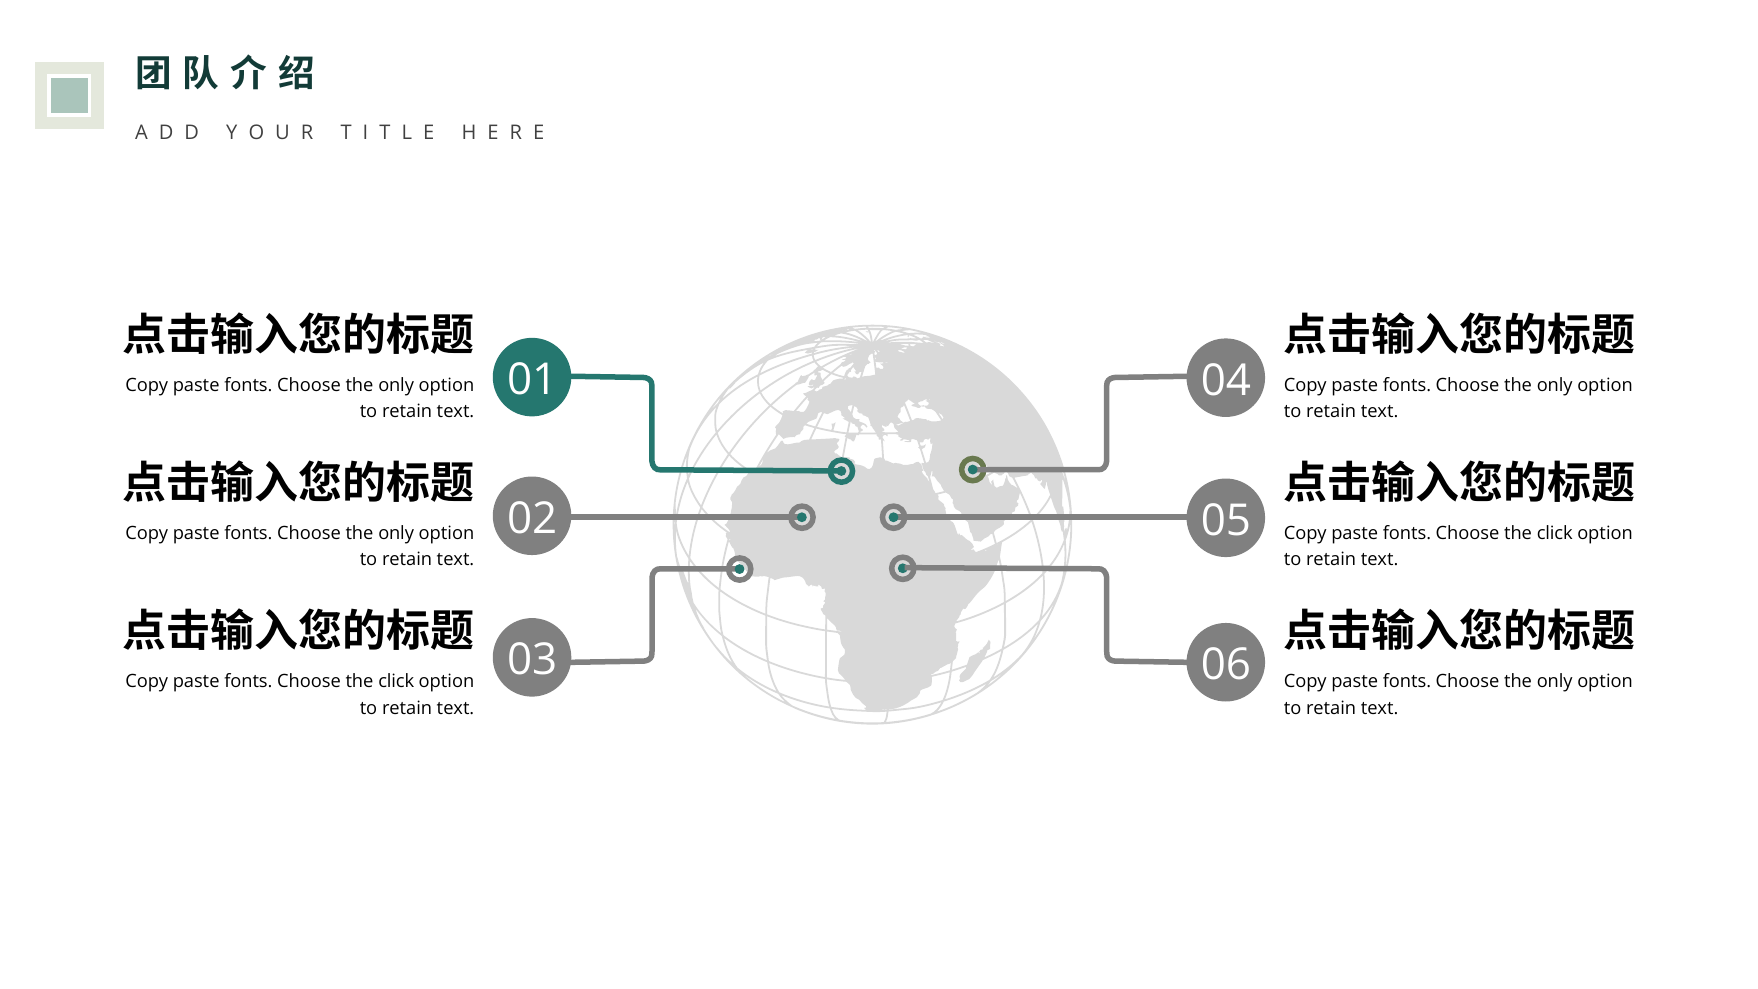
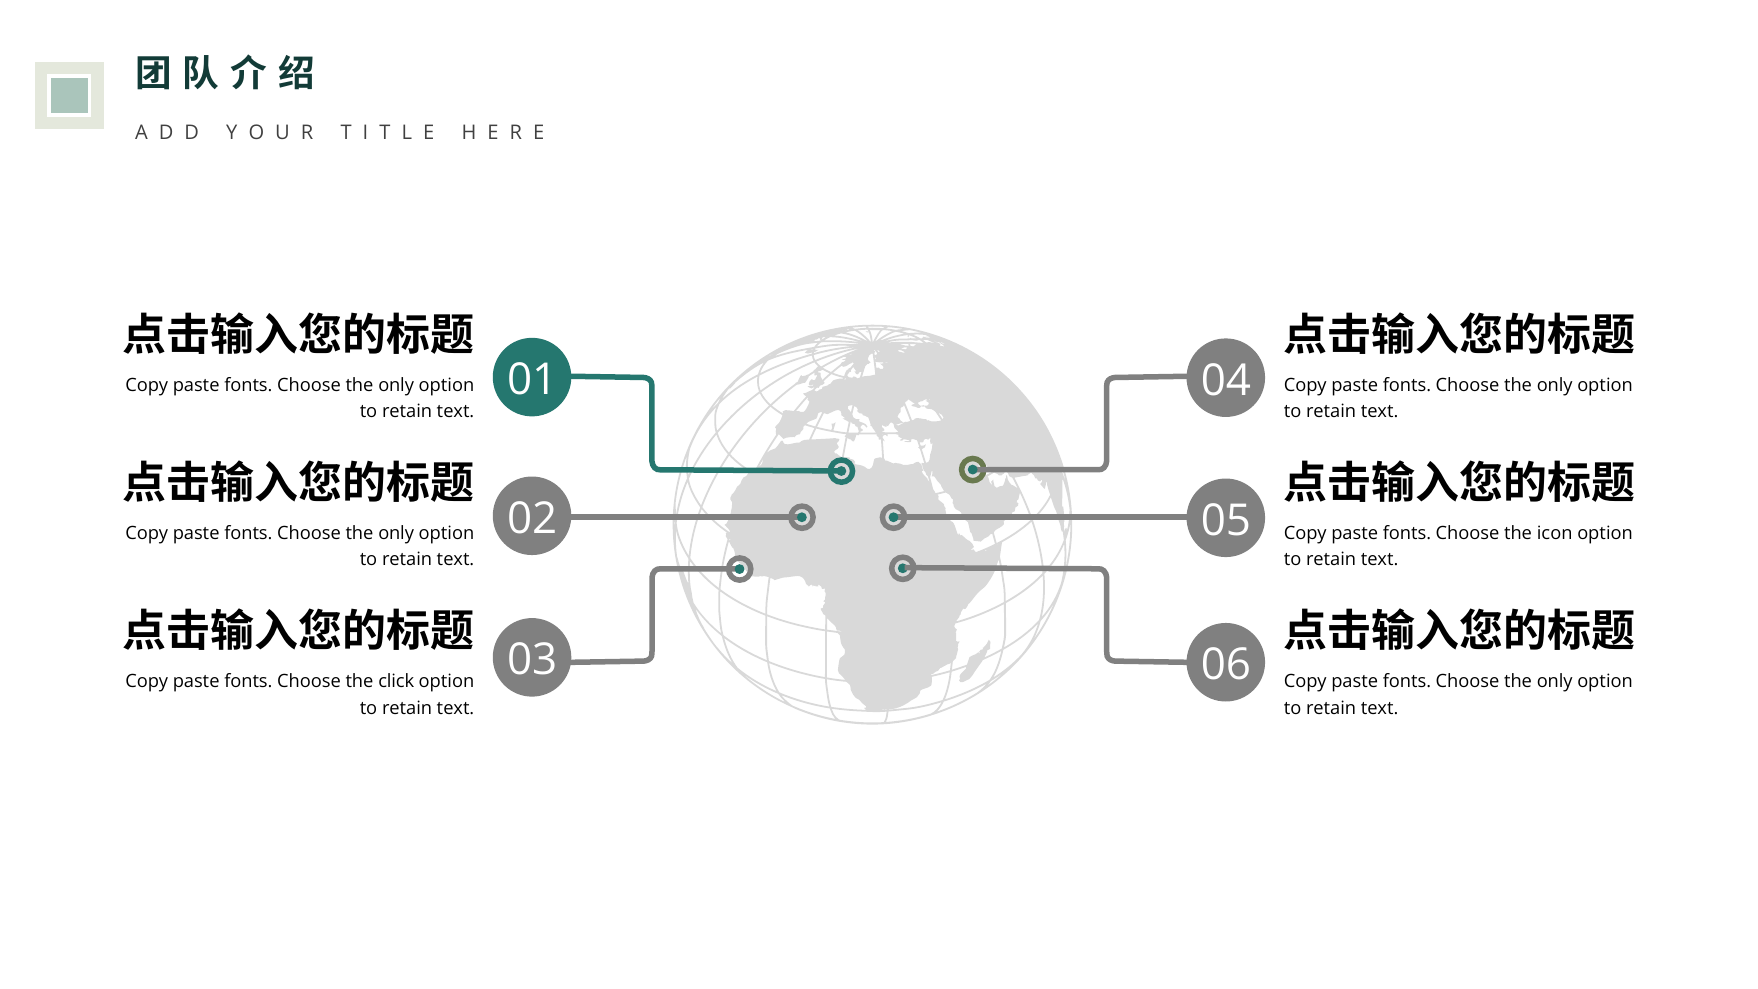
click: click -> icon (1555, 533)
